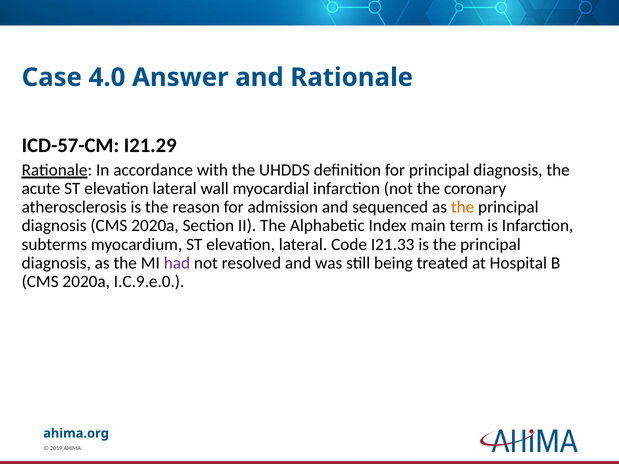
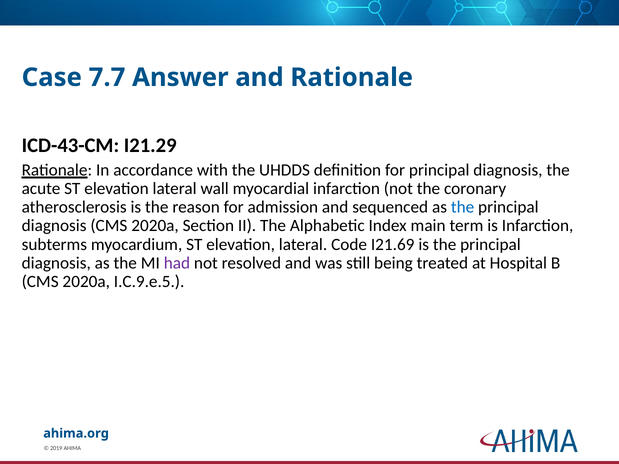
4.0: 4.0 -> 7.7 (107, 77)
ICD-57-CM: ICD-57-CM -> ICD-43-CM (70, 146)
the colour: orange -> blue (463, 207)
I21.33: I21.33 -> I21.69 (393, 245)
I.C.9.e.0: I.C.9.e.0 -> I.C.9.e.5 (149, 282)
